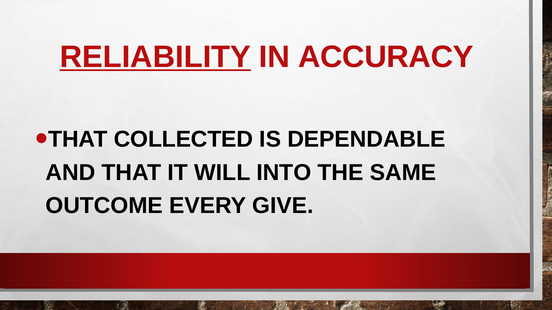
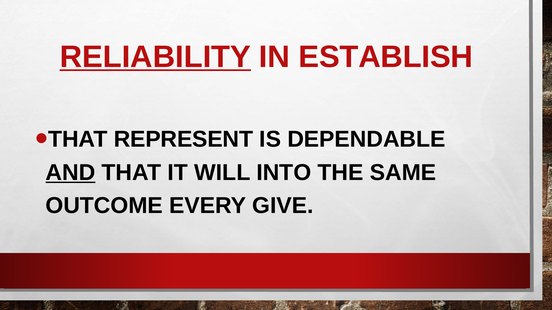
ACCURACY: ACCURACY -> ESTABLISH (386, 57)
COLLECTED: COLLECTED -> REPRESENT (183, 140)
AND underline: none -> present (70, 173)
